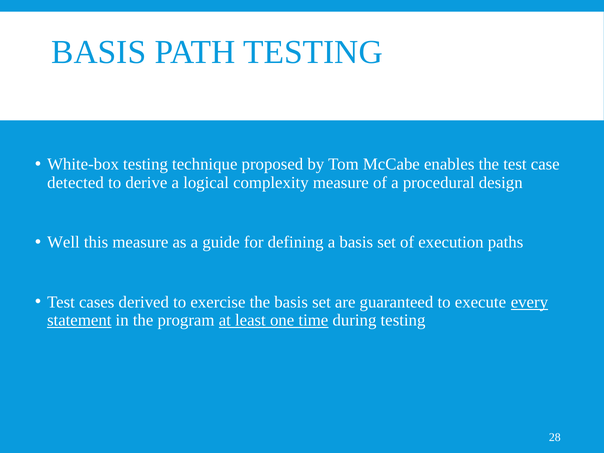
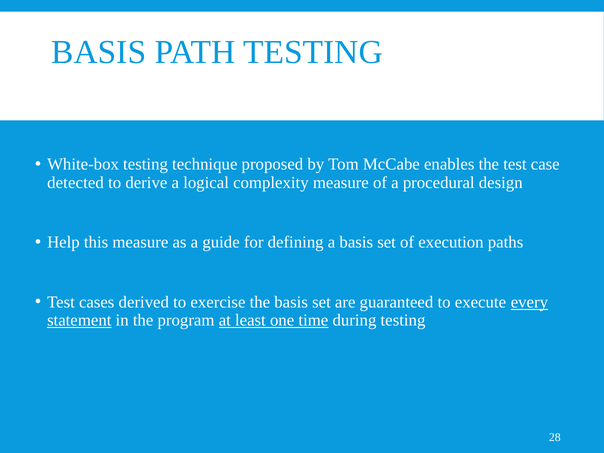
Well: Well -> Help (63, 242)
